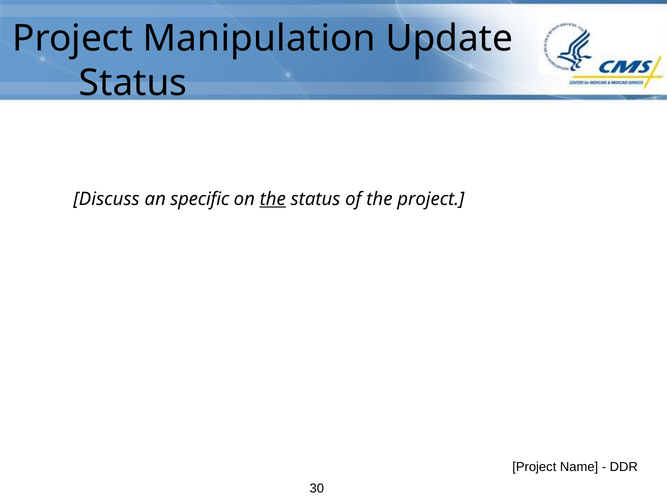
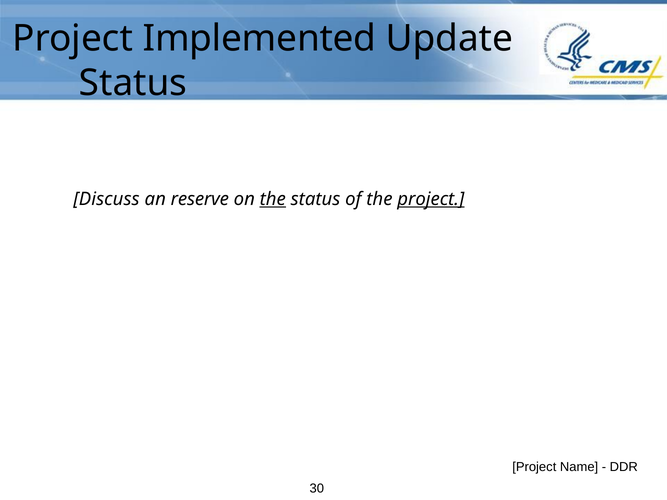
Manipulation: Manipulation -> Implemented (259, 39)
specific: specific -> reserve (200, 199)
project underline: none -> present (431, 199)
